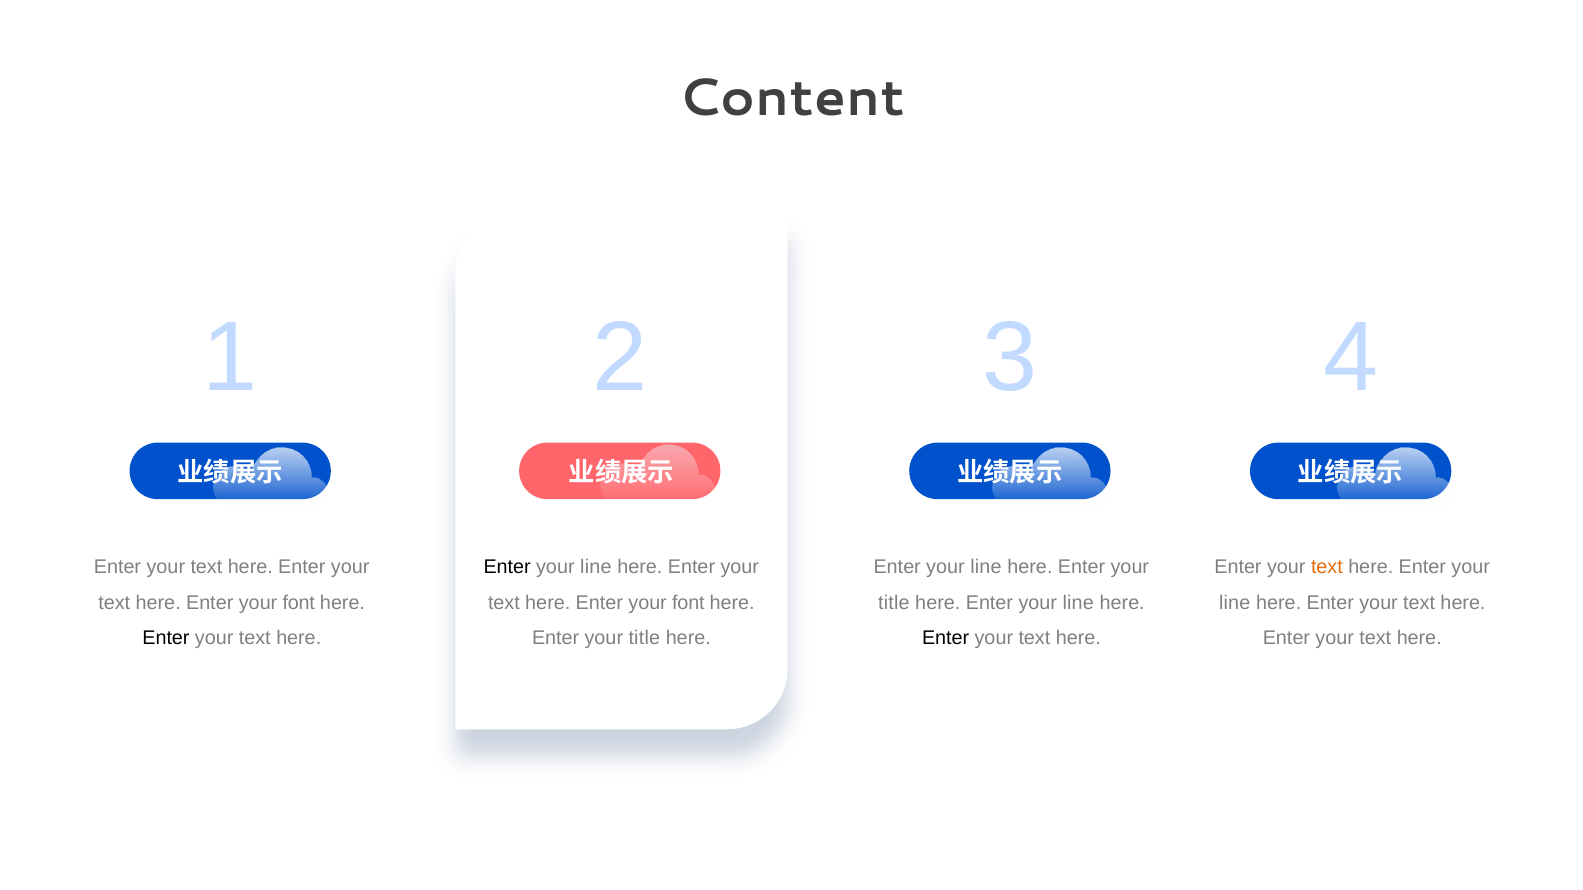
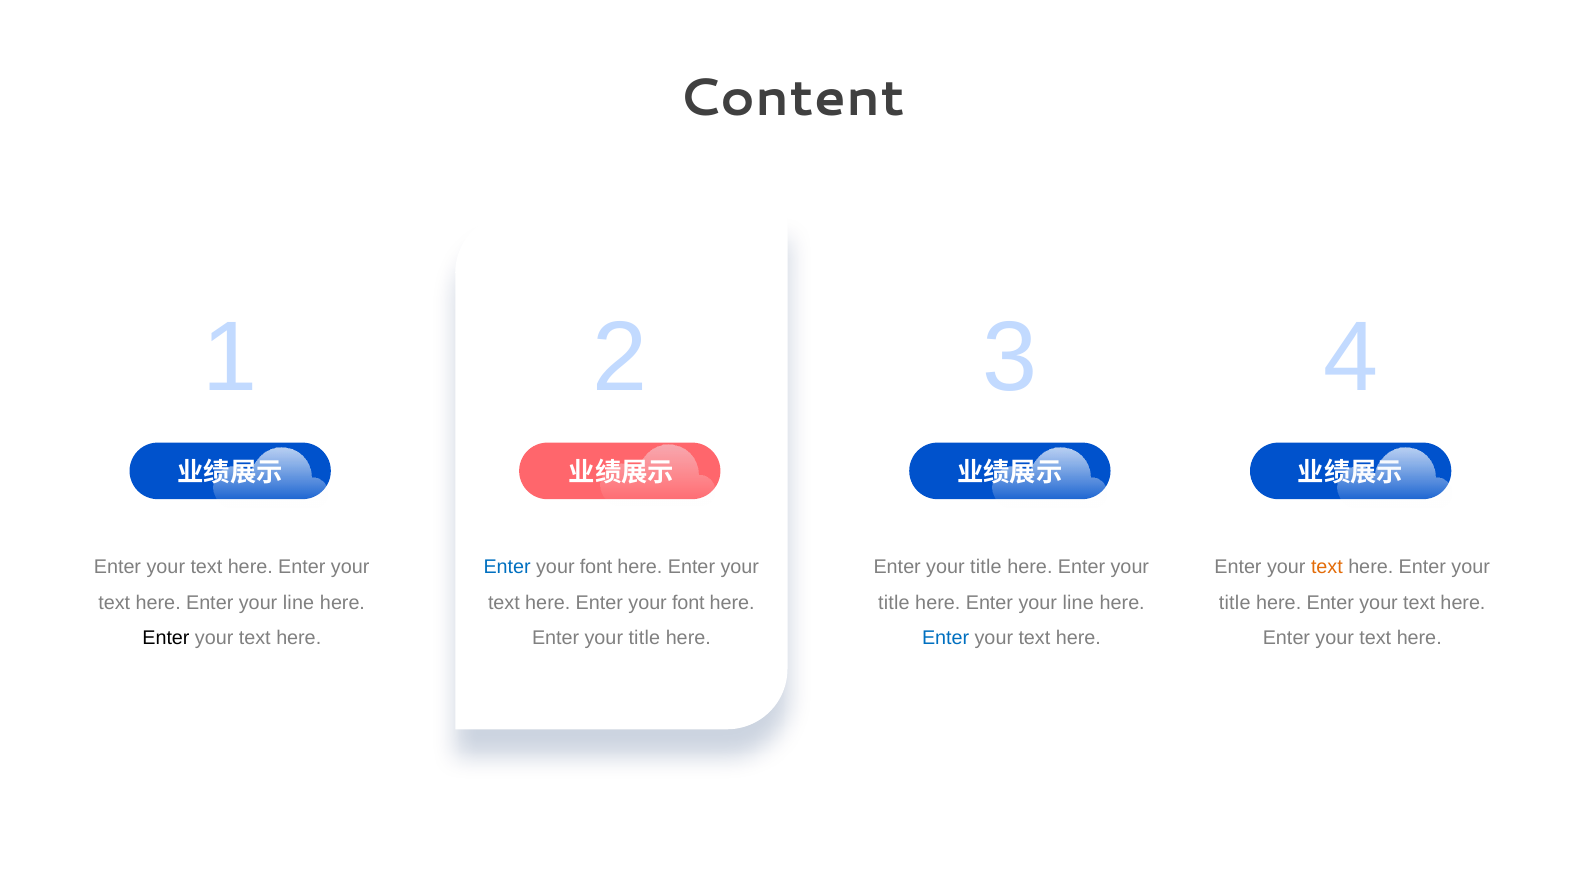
Enter colour: black -> blue (507, 567)
line: line -> font (596, 567)
line: line -> title (986, 567)
font: font -> line (299, 603)
line: line -> title (1235, 603)
Enter colour: black -> blue (946, 639)
